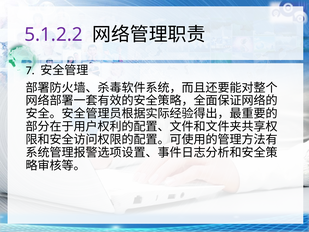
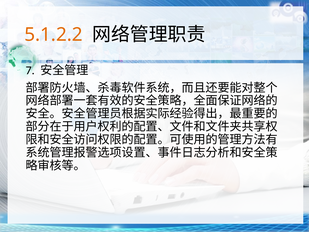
5.1.2.2 colour: purple -> orange (53, 35)
